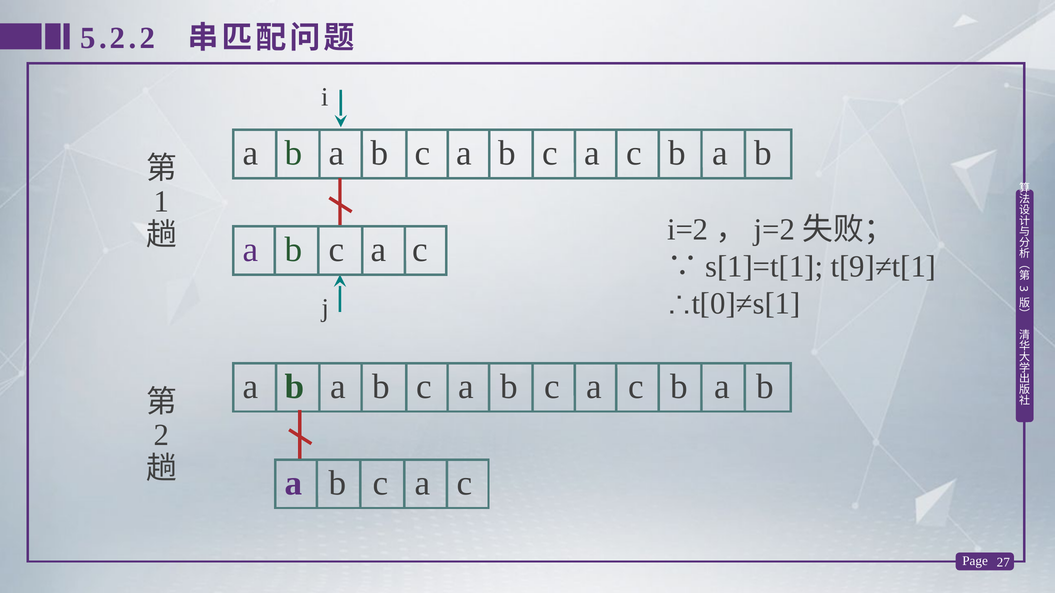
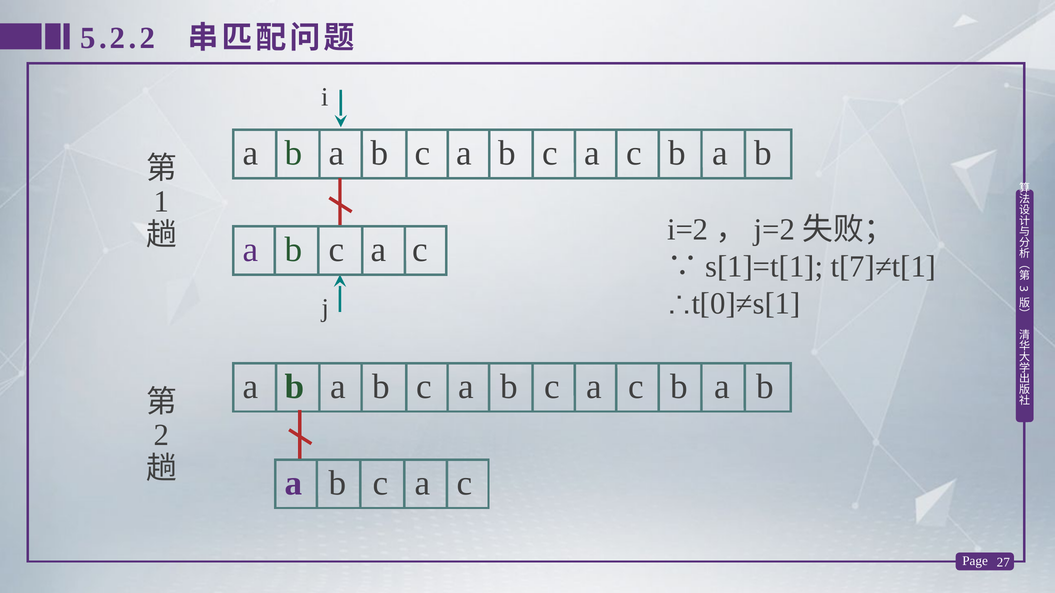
t[9]≠t[1: t[9]≠t[1 -> t[7]≠t[1 (883, 267)
